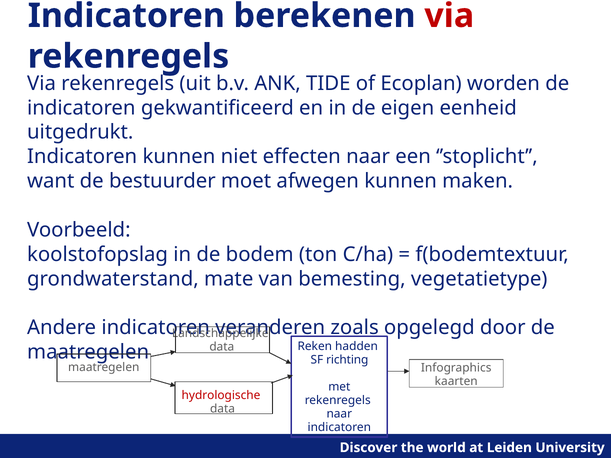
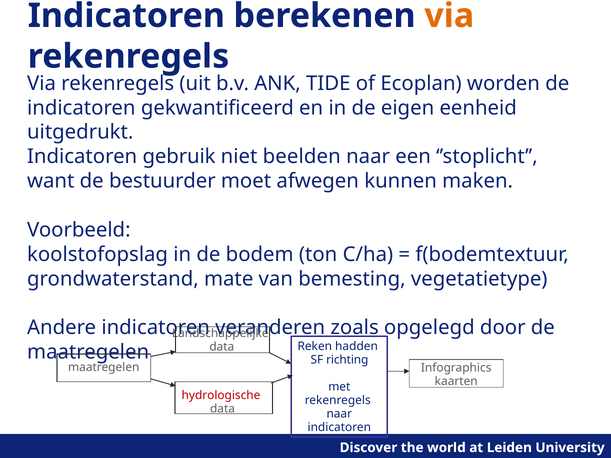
via colour: red -> orange (449, 16)
Indicatoren kunnen: kunnen -> gebruik (179, 157)
effecten: effecten -> beelden (302, 157)
